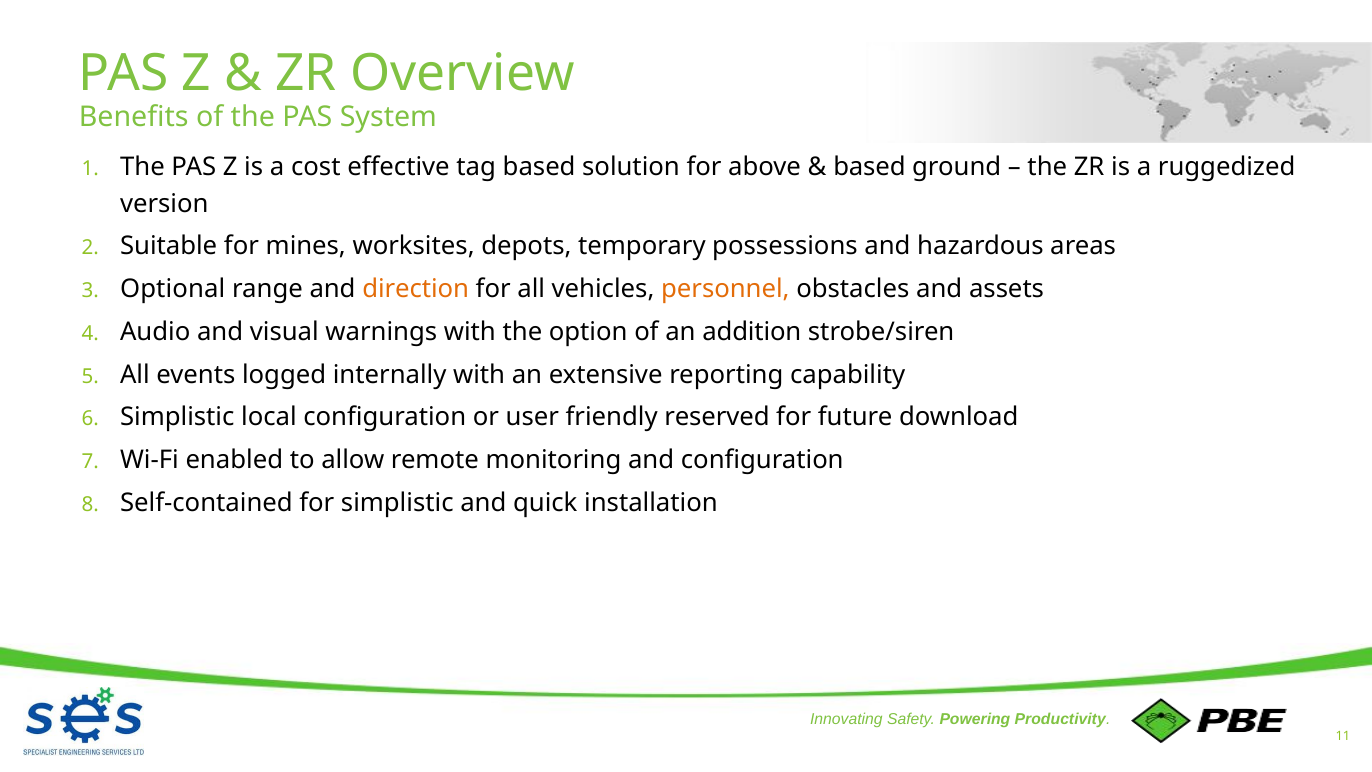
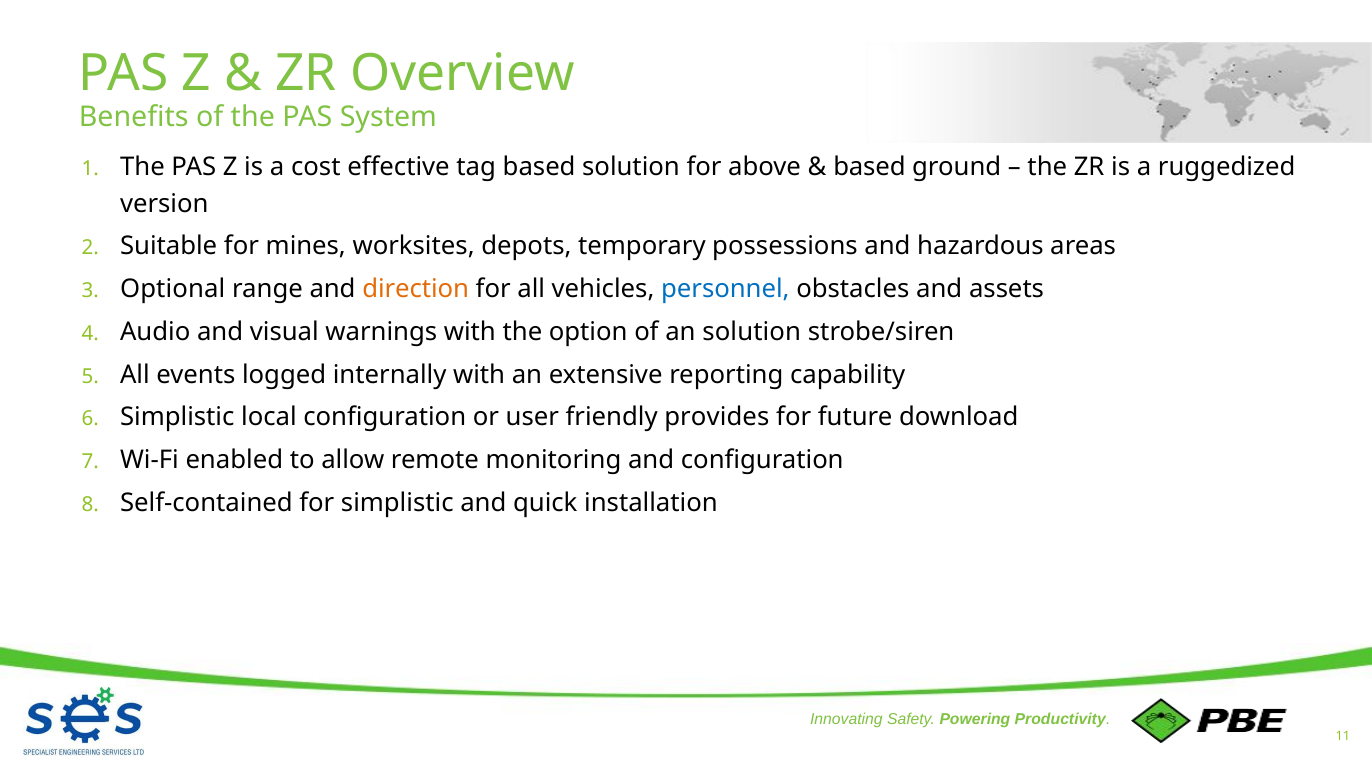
personnel colour: orange -> blue (725, 289)
an addition: addition -> solution (752, 332)
reserved: reserved -> provides (717, 417)
